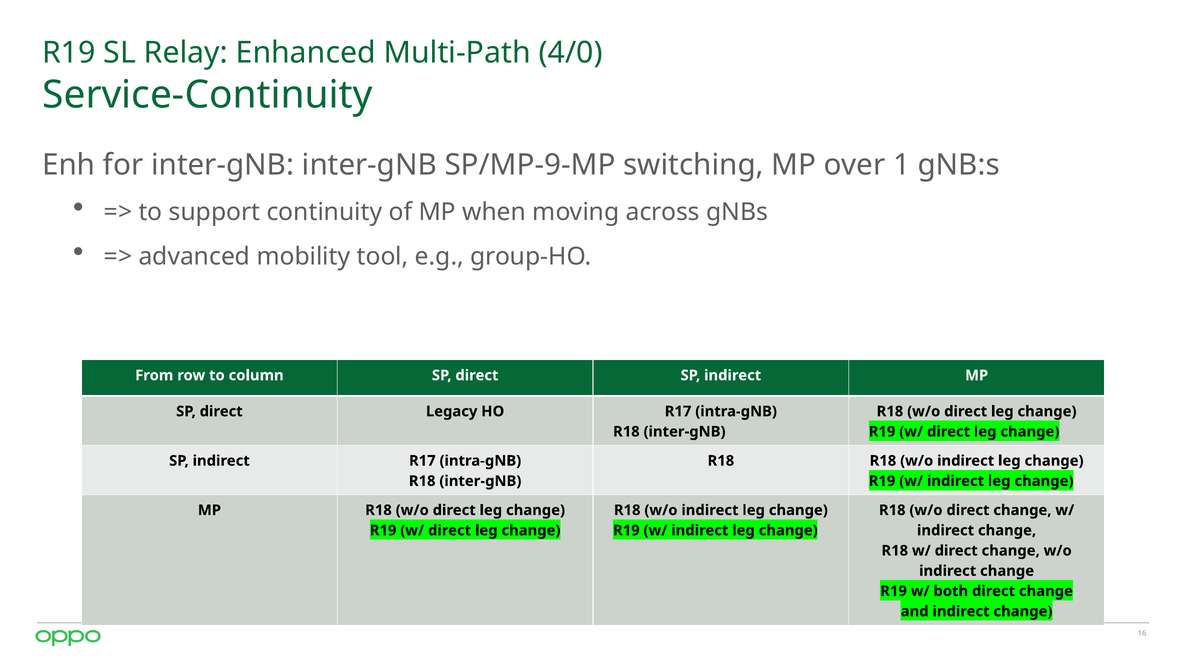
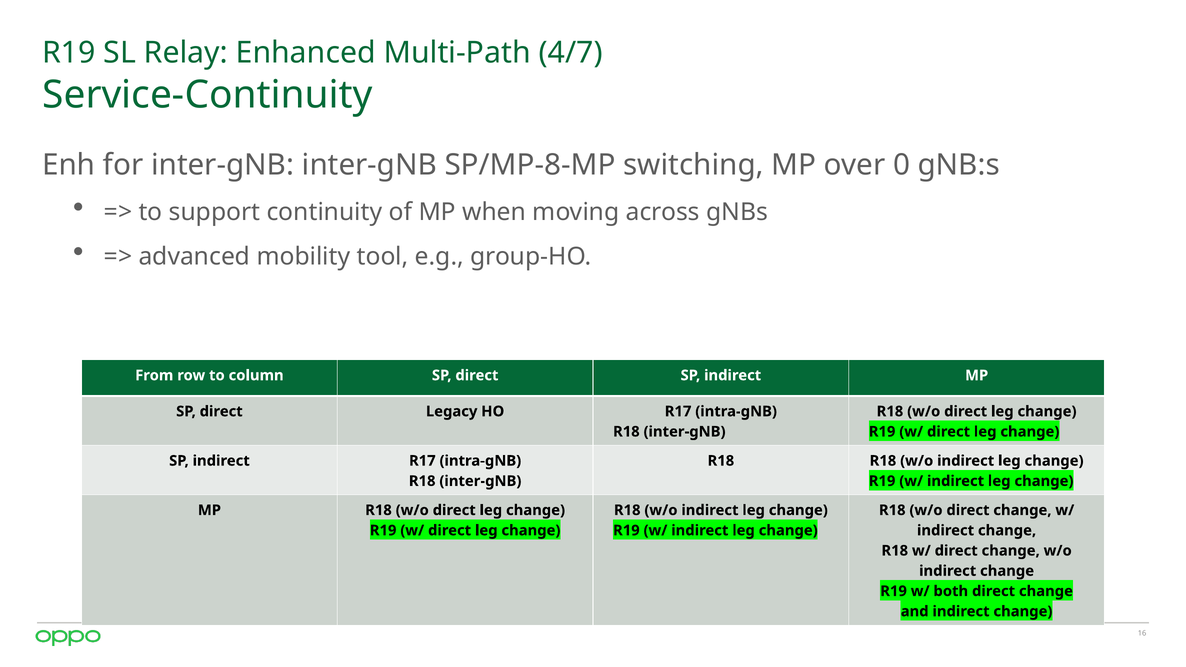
4/0: 4/0 -> 4/7 (571, 53)
SP/MP-9-MP: SP/MP-9-MP -> SP/MP-8-MP (530, 165)
1: 1 -> 0 (901, 165)
